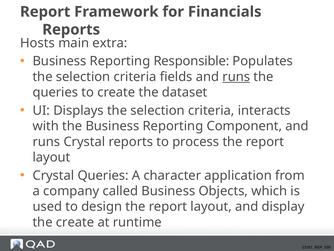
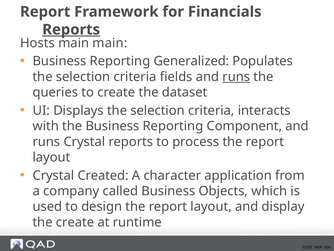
Reports underline: none -> present (71, 30)
main extra: extra -> main (110, 43)
Responsible: Responsible -> Generalized (191, 61)
Crystal Queries: Queries -> Created (103, 175)
